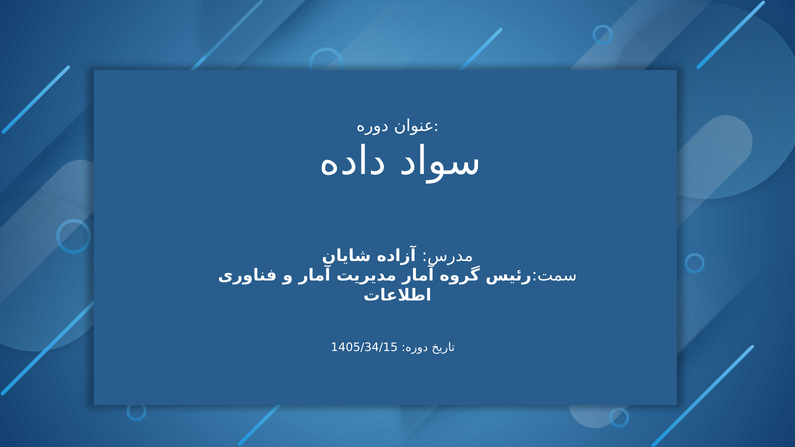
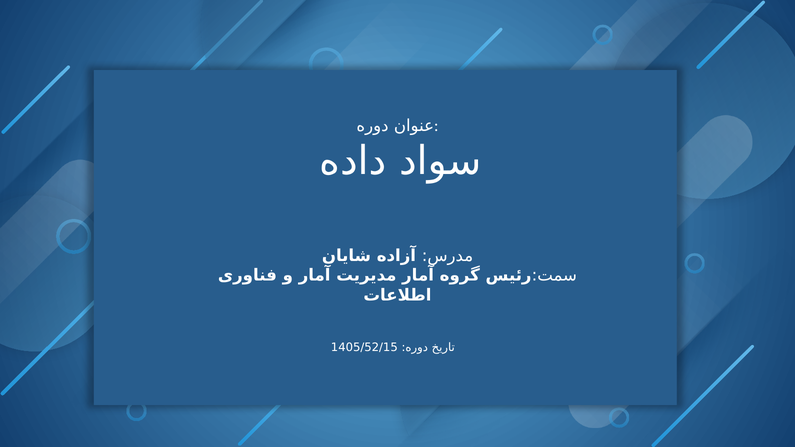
1405/34/15: 1405/34/15 -> 1405/52/15 (364, 347)
